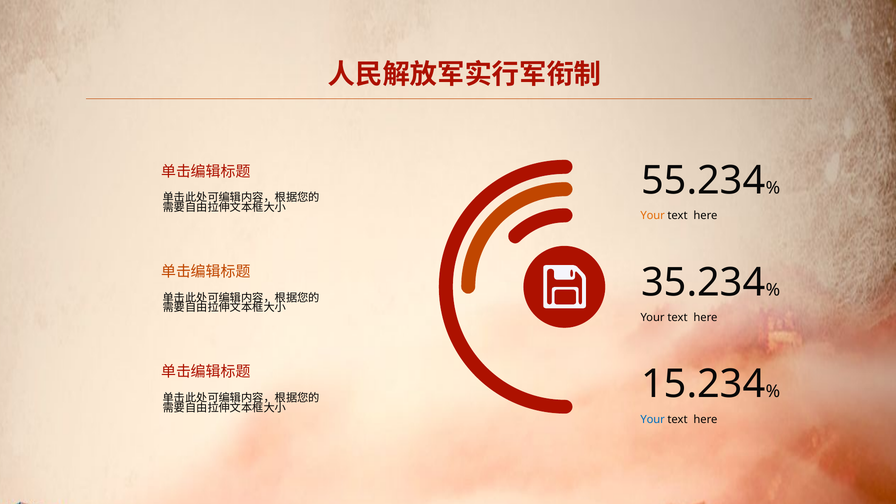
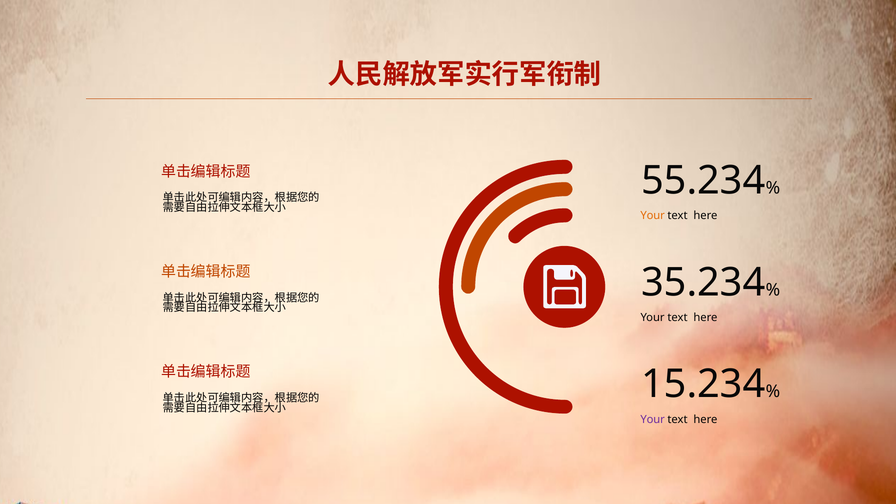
Your colour: blue -> purple (653, 419)
